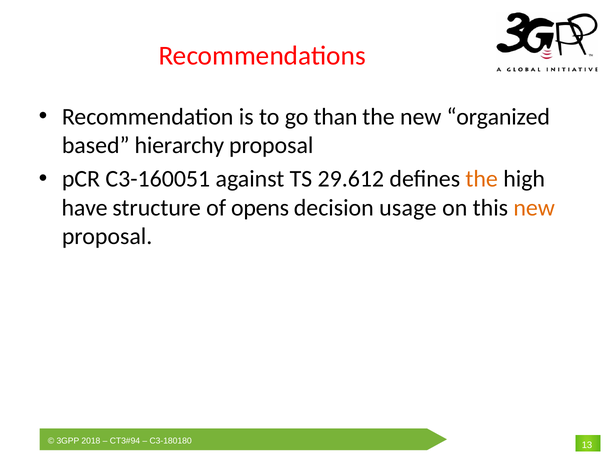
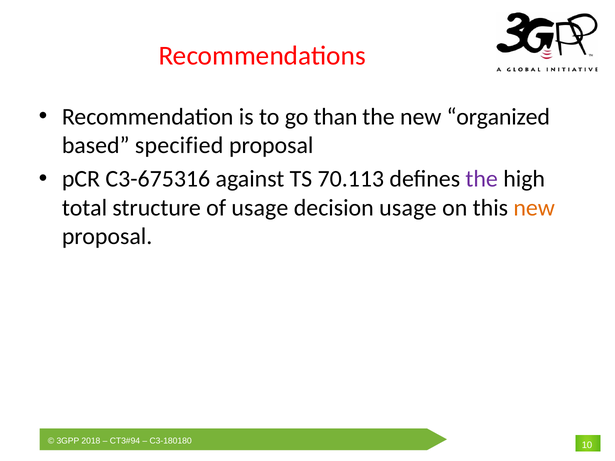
hierarchy: hierarchy -> specified (179, 146)
C3-160051: C3-160051 -> C3-675316 (158, 179)
29.612: 29.612 -> 70.113 (351, 179)
the colour: orange -> purple (482, 179)
have: have -> total (84, 208)
of opens: opens -> usage (260, 208)
13: 13 -> 10 (587, 445)
